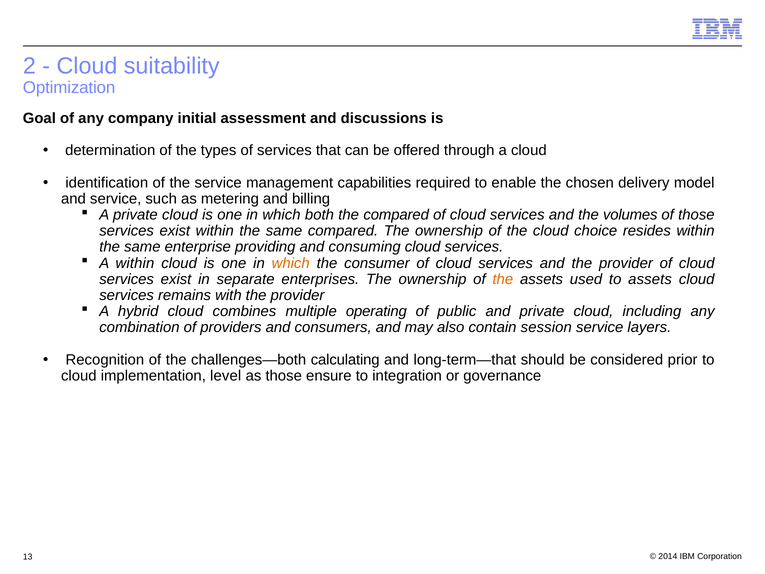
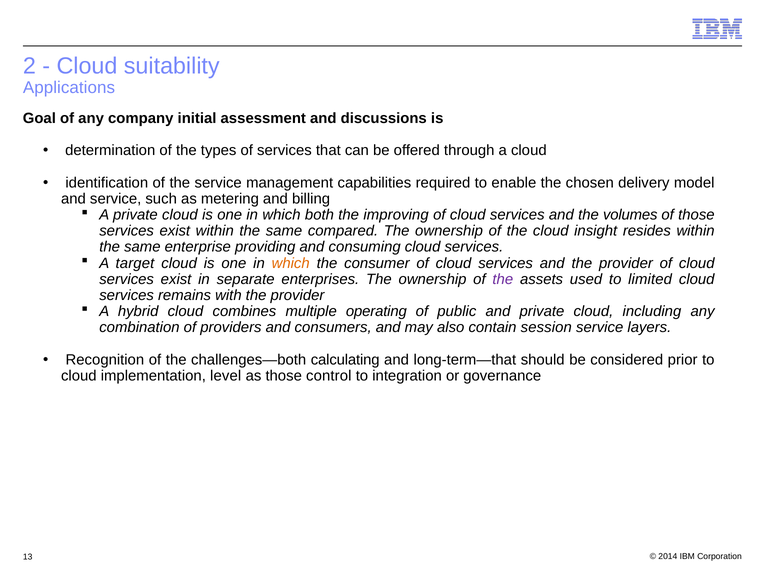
Optimization: Optimization -> Applications (69, 88)
the compared: compared -> improving (396, 215)
choice: choice -> insight (596, 231)
A within: within -> target (135, 263)
the colour: orange -> purple (503, 279)
to assets: assets -> limited (650, 279)
ensure: ensure -> control (329, 376)
